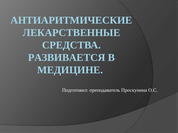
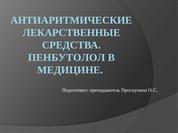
РАЗВИВАЕТСЯ: РАЗВИВАЕТСЯ -> ПЕНБУТОЛОЛ (67, 58)
